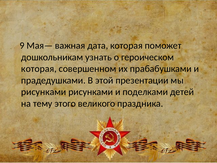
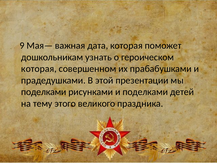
рисунками: рисунками -> поделками (44, 92)
